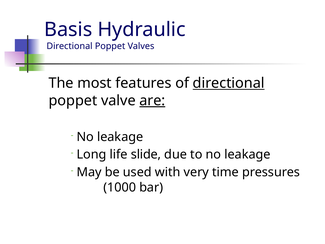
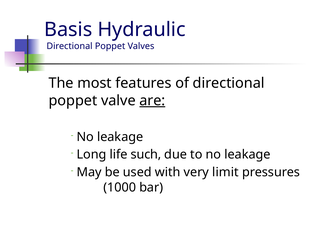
directional underline: present -> none (229, 83)
slide: slide -> such (146, 154)
time: time -> limit (225, 172)
